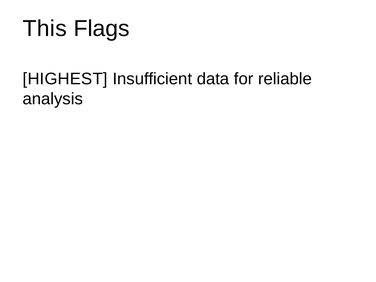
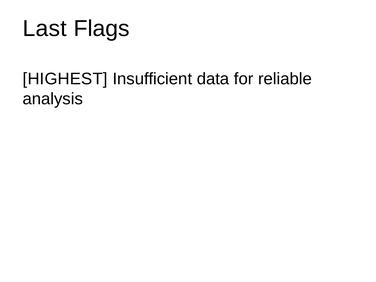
This: This -> Last (45, 29)
